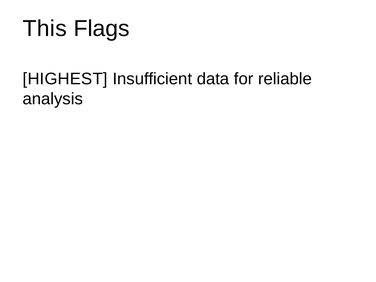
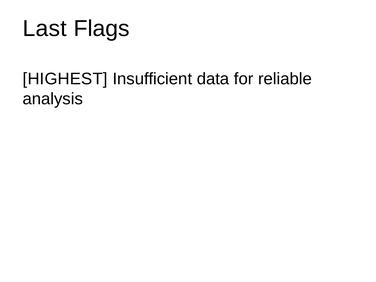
This: This -> Last (45, 29)
